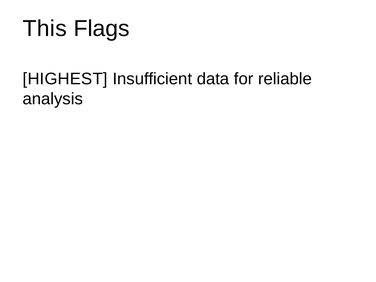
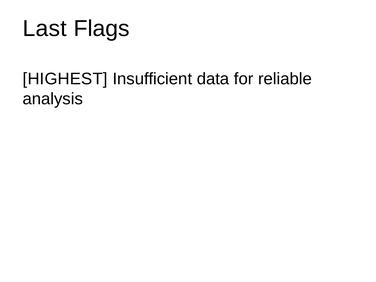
This: This -> Last (45, 29)
